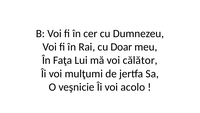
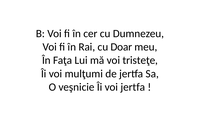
călător: călător -> tristeţe (140, 60)
voi acolo: acolo -> jertfa (133, 87)
